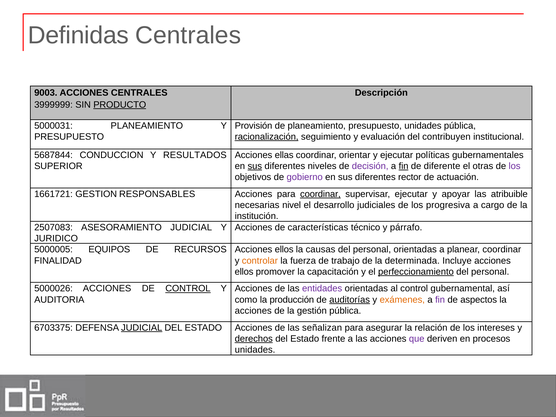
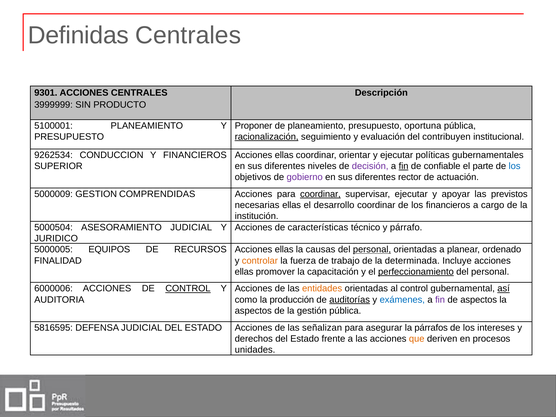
9003: 9003 -> 9301 (46, 93)
PRODUCTO underline: present -> none (120, 105)
5000031: 5000031 -> 5100001 (54, 126)
Provisión: Provisión -> Proponer (254, 126)
presupuesto unidades: unidades -> oportuna (423, 126)
5687844: 5687844 -> 9262534 (54, 155)
Y RESULTADOS: RESULTADOS -> FINANCIEROS (195, 155)
sus underline: present -> none (255, 166)
diferente: diferente -> confiable (442, 166)
otras: otras -> parte (483, 166)
los colour: purple -> blue (515, 166)
1661721: 1661721 -> 5000009 (54, 194)
RESPONSABLES: RESPONSABLES -> COMPRENDIDAS (157, 194)
atribuible: atribuible -> previstos (509, 194)
necesarias nivel: nivel -> ellas (292, 205)
desarrollo judiciales: judiciales -> coordinar (376, 205)
los progresiva: progresiva -> financieros (448, 205)
2507083: 2507083 -> 5000504 (54, 227)
ellos: ellos -> ellas (284, 250)
personal underline: none -> present (372, 250)
planear coordinar: coordinar -> ordenado (502, 250)
ellos: ellos -> ellas (244, 272)
5000026: 5000026 -> 6000006 (54, 289)
entidades colour: purple -> orange (322, 289)
así underline: none -> present (504, 289)
exámenes colour: orange -> blue (402, 300)
acciones: acciones -> aspectos (253, 311)
6703375: 6703375 -> 5816595 (54, 328)
JUDICIAL underline: present -> none (142, 328)
relación: relación -> párrafos (431, 328)
derechos underline: present -> none (254, 339)
que colour: purple -> orange (417, 339)
